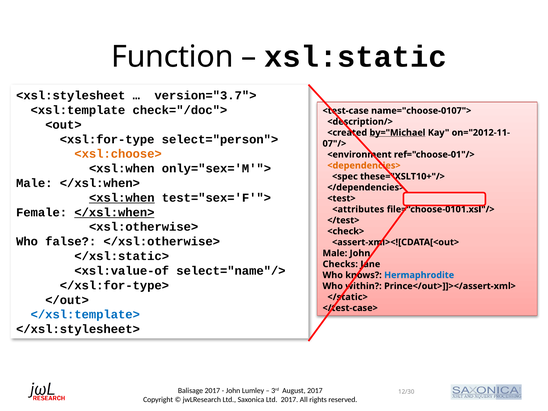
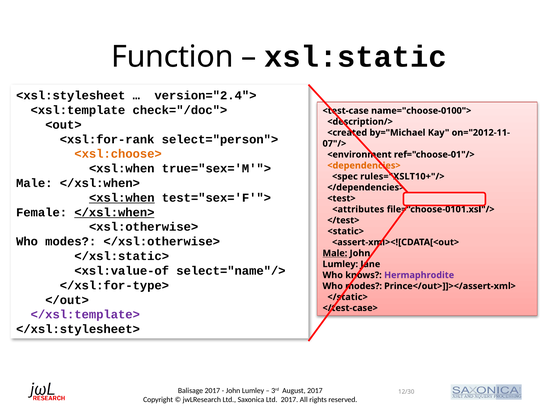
version="3.7">: version="3.7"> -> version="2.4"> (205, 96)
name="choose-0107">: name="choose-0107"> -> name="choose-0100"> (421, 111)
by="Michael underline: present -> none (398, 133)
<xsl:for-type: <xsl:for-type -> <xsl:for-rank (107, 139)
only="sex='M'">: only="sex='M'"> -> true="sex='M'"> (216, 169)
these="XSLT10+"/>: these="XSLT10+"/> -> rules="XSLT10+"/> (402, 176)
<check>: <check> -> <static> (346, 231)
false: false -> modes (71, 242)
Male underline: none -> present (335, 253)
Checks: Checks -> Lumley (340, 264)
Hermaphrodite colour: blue -> purple (419, 275)
within: within -> modes (364, 286)
</xsl:template> colour: blue -> purple (85, 315)
